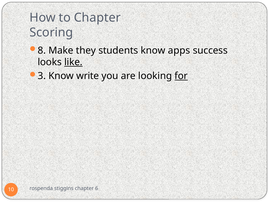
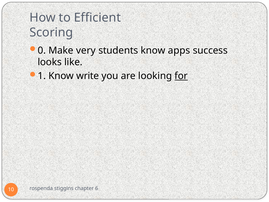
to Chapter: Chapter -> Efficient (97, 18)
8: 8 -> 0 (42, 50)
they: they -> very (86, 50)
like underline: present -> none (73, 62)
3: 3 -> 1 (42, 76)
